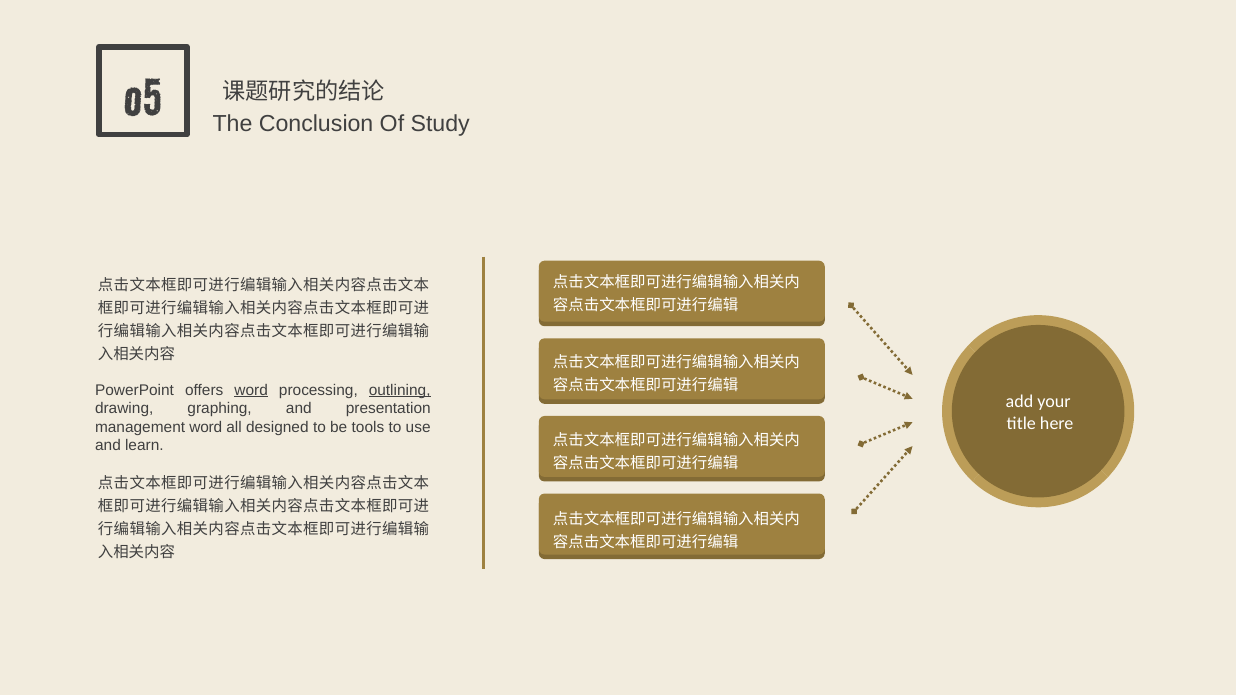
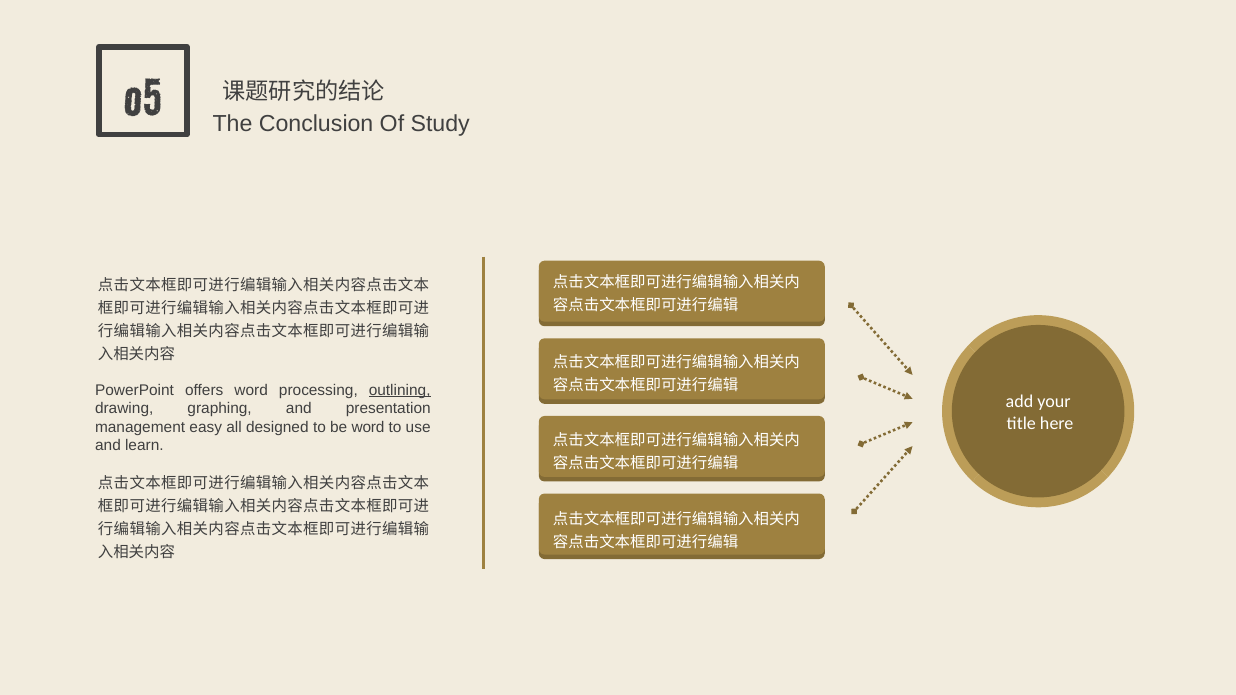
word underline: present -> none (251, 390)
management word: word -> easy (206, 427)
be tools: tools -> word (368, 427)
